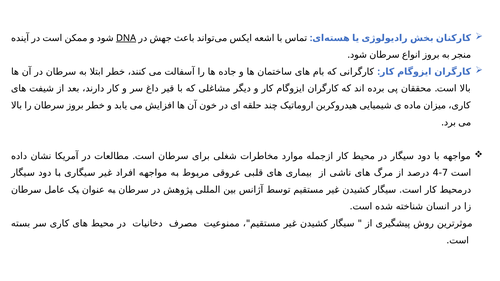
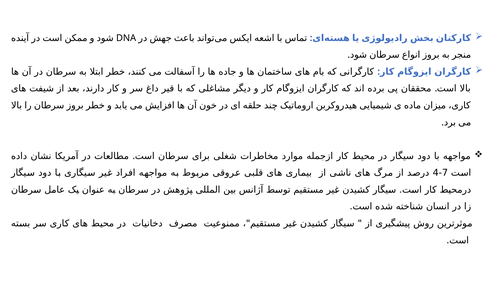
DNA underline: present -> none (126, 38)
